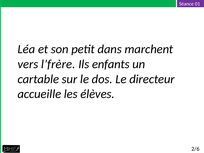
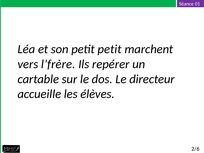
petit dans: dans -> petit (110, 49)
enfants: enfants -> repérer (111, 64)
